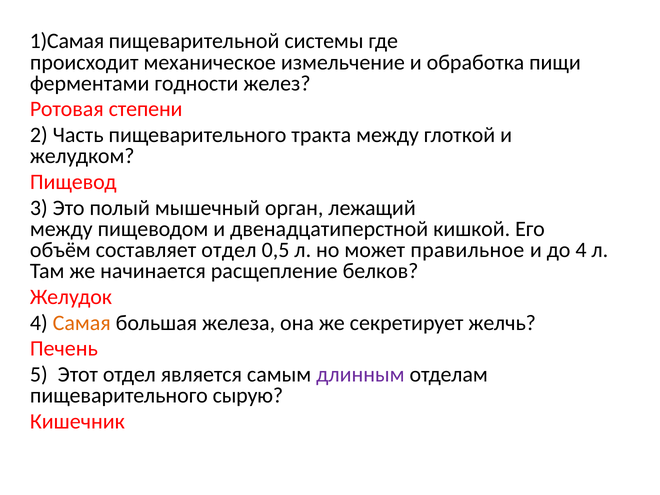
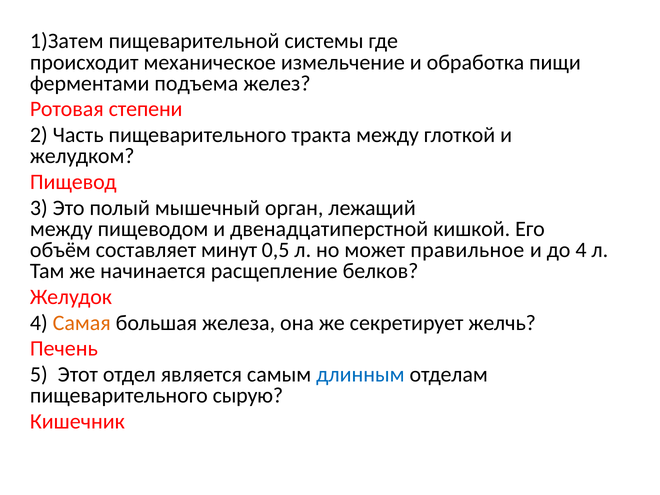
1)Самая: 1)Самая -> 1)Затем (67, 41)
годности: годности -> подъема (196, 83)
составляет отдел: отдел -> минут (229, 250)
длинным colour: purple -> blue (360, 374)
